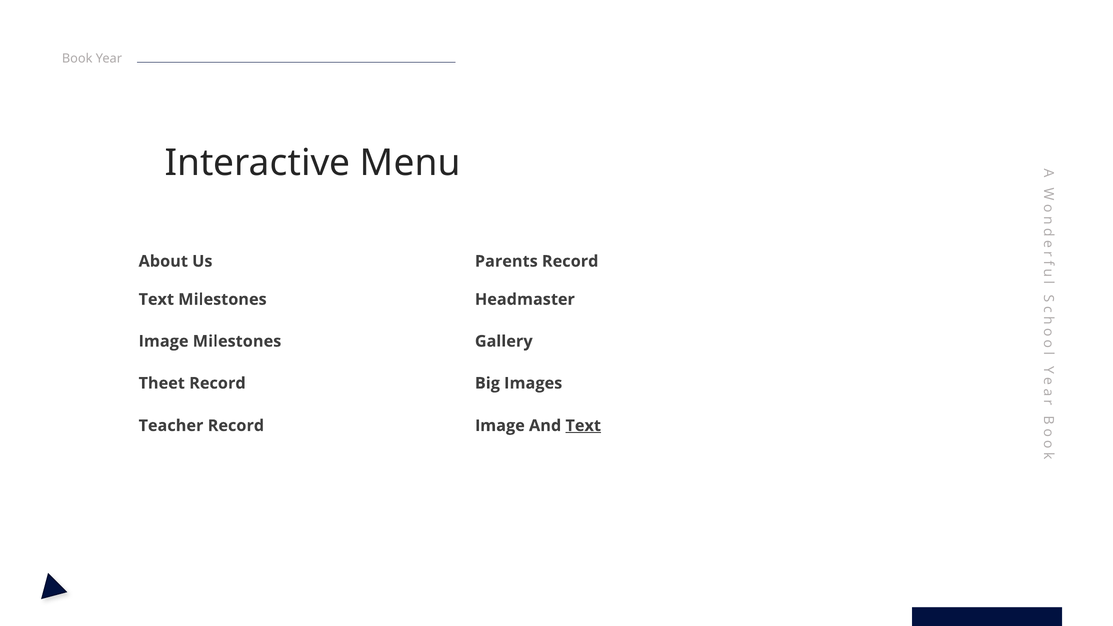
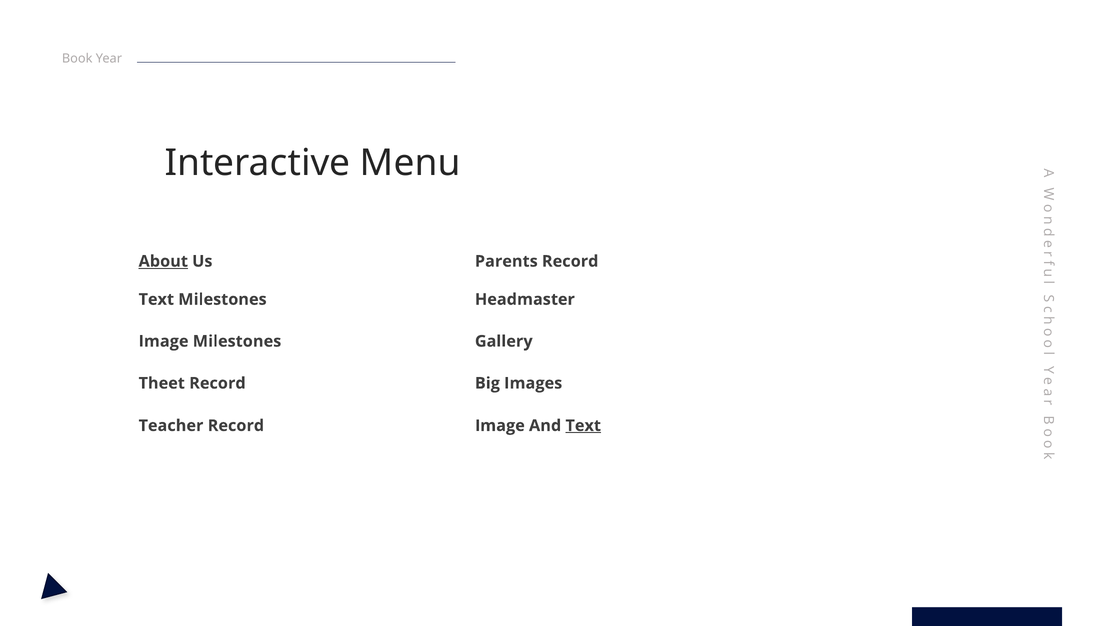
About underline: none -> present (163, 261)
